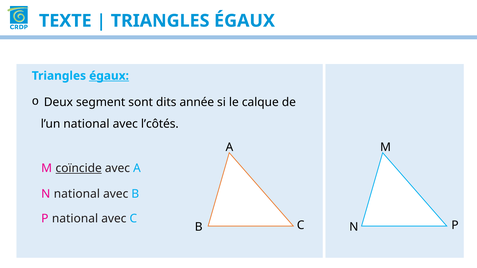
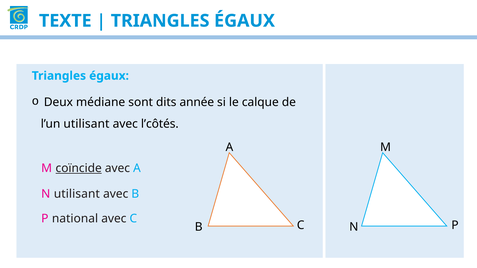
égaux underline: present -> none (109, 76)
segment: segment -> médiane (101, 103)
l’un national: national -> utilisant (86, 124)
N national: national -> utilisant (77, 194)
